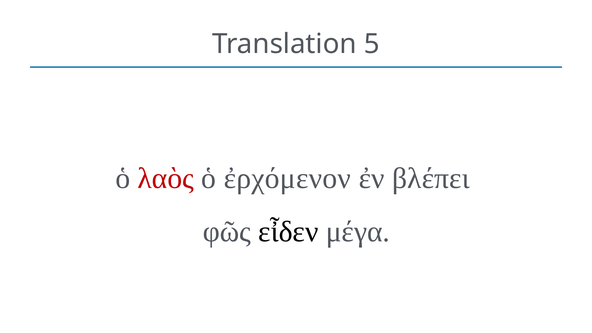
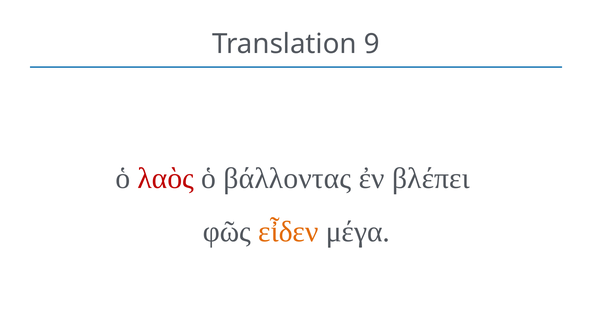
5: 5 -> 9 (372, 44)
ἐρχόμενον: ἐρχόμενον -> βάλλοντας (287, 178)
εἶδεν colour: black -> orange (288, 232)
